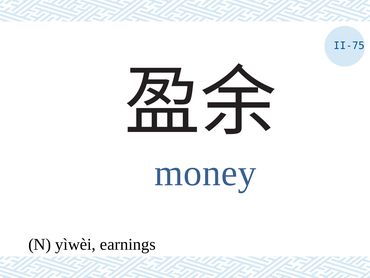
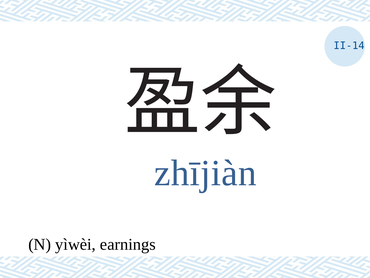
II-75: II-75 -> II-14 (349, 46)
money: money -> zhījiàn (205, 173)
